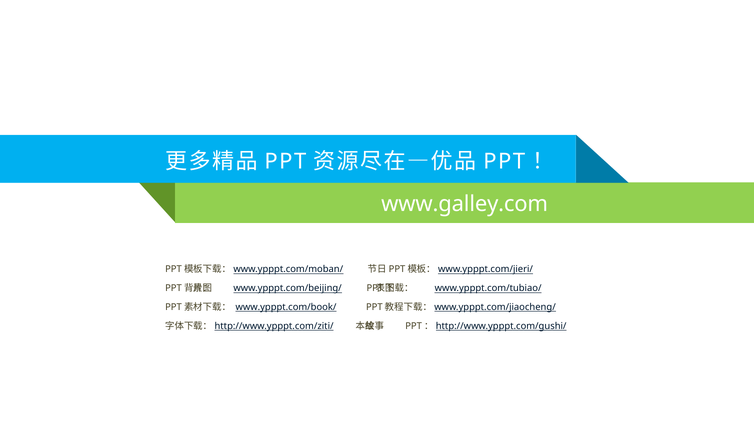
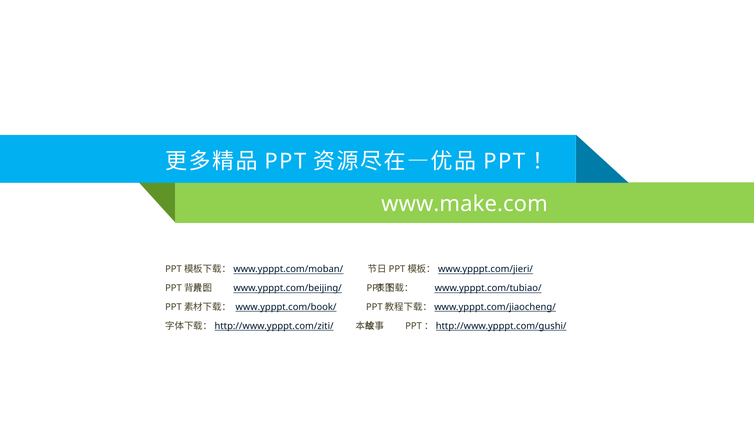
www.galley.com: www.galley.com -> www.make.com (464, 204)
